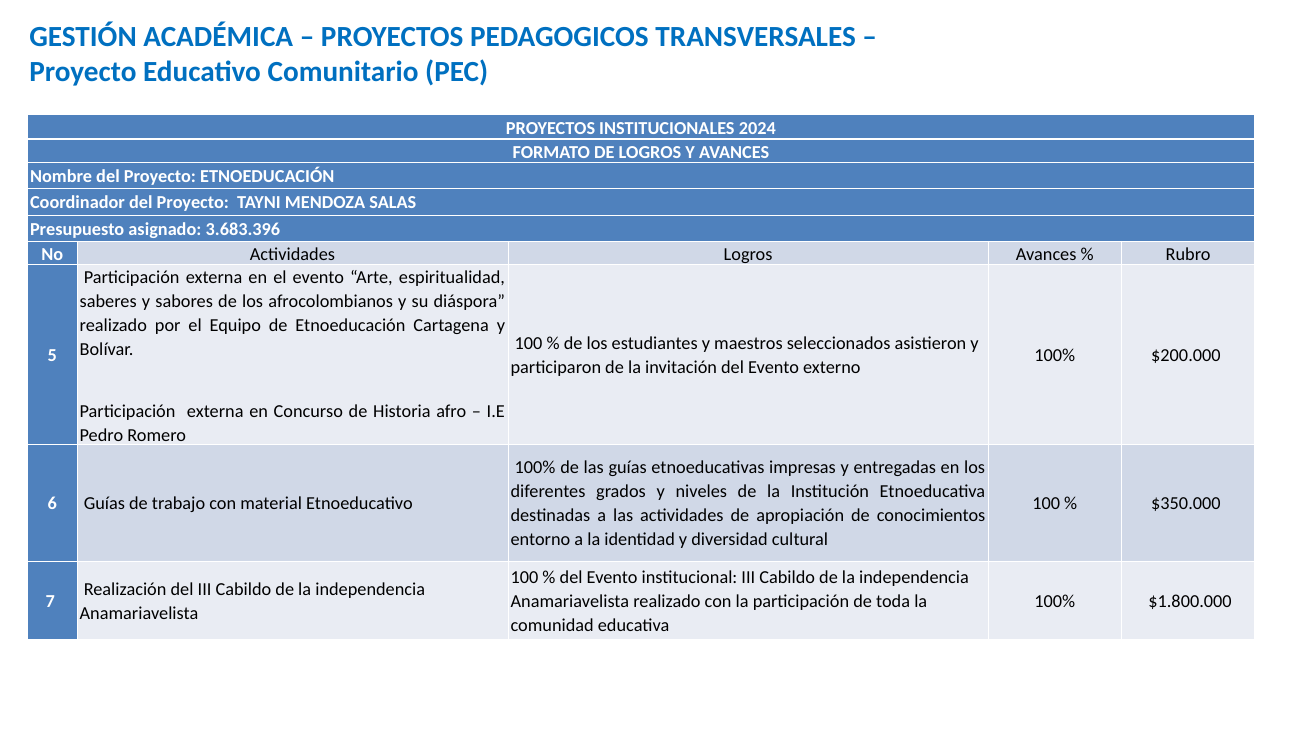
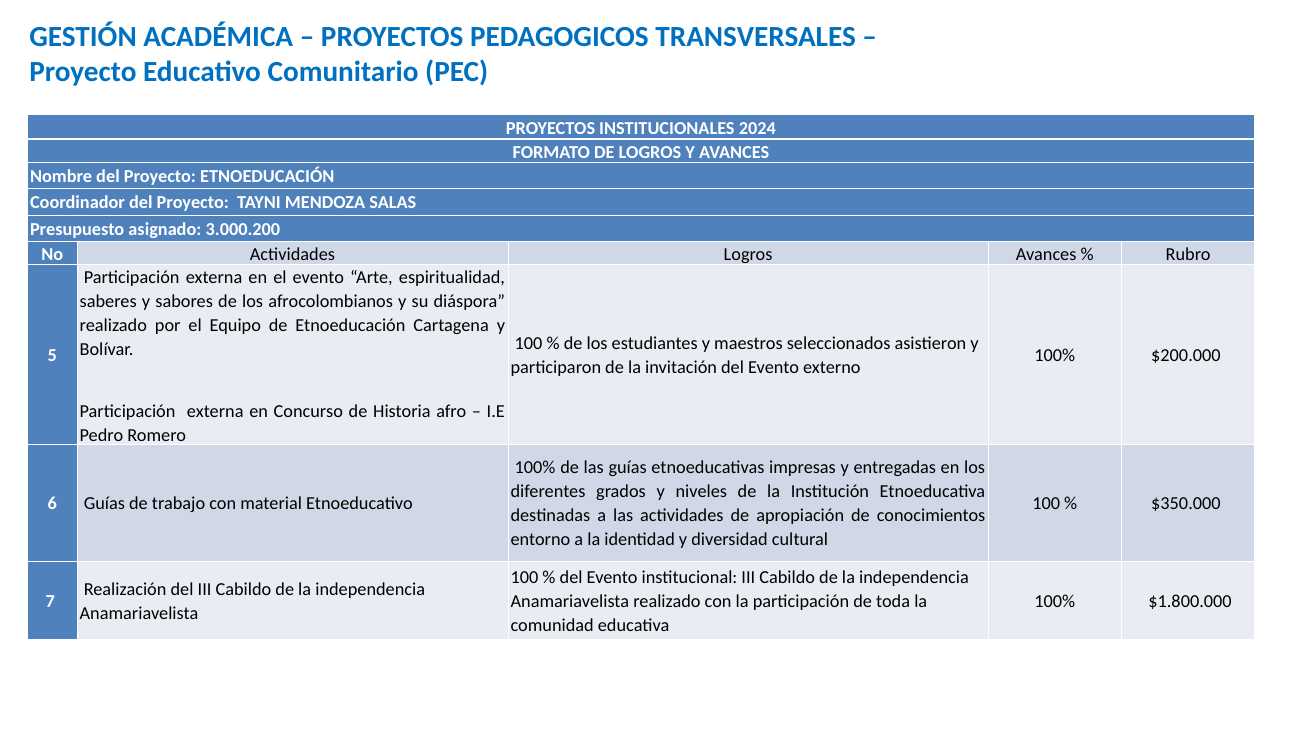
3.683.396: 3.683.396 -> 3.000.200 (243, 229)
